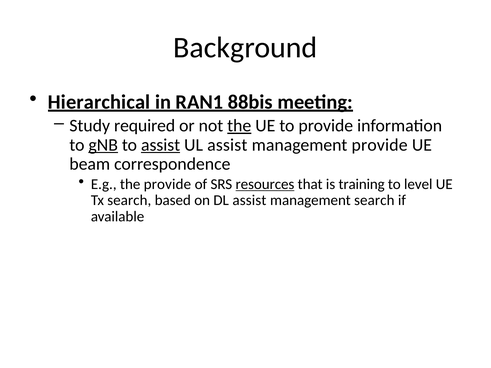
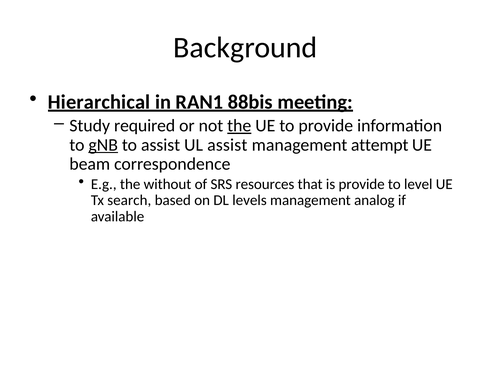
assist underline: present -> none (161, 145)
management provide: provide -> attempt (380, 145)
the provide: provide -> without (167, 184)
resources underline: present -> none (265, 184)
is training: training -> provide (362, 184)
DL assist: assist -> levels (249, 201)
management search: search -> analog (374, 201)
